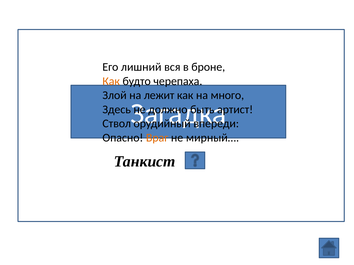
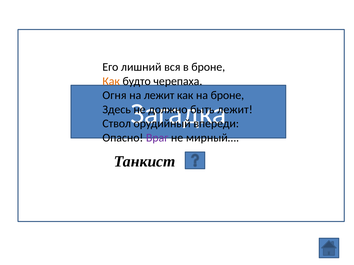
Злой: Злой -> Огня (114, 95)
на много: много -> броне (227, 95)
артист: артист -> лежит (235, 110)
Враг colour: orange -> purple (157, 138)
